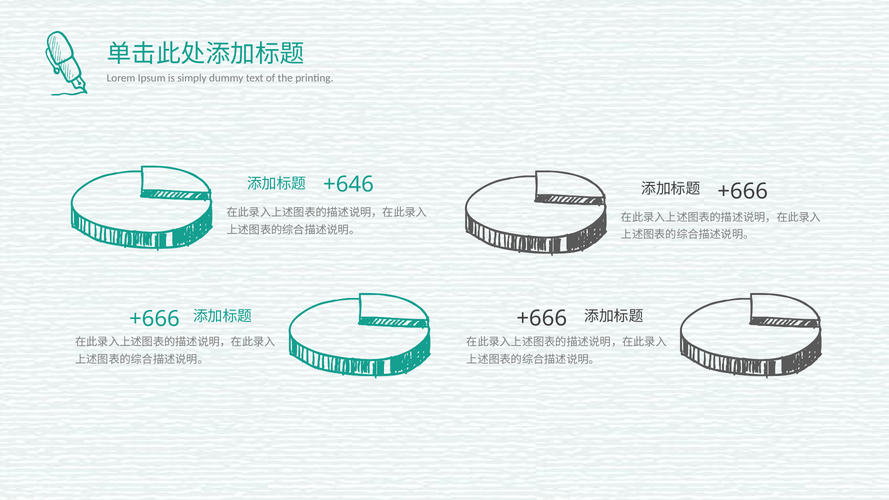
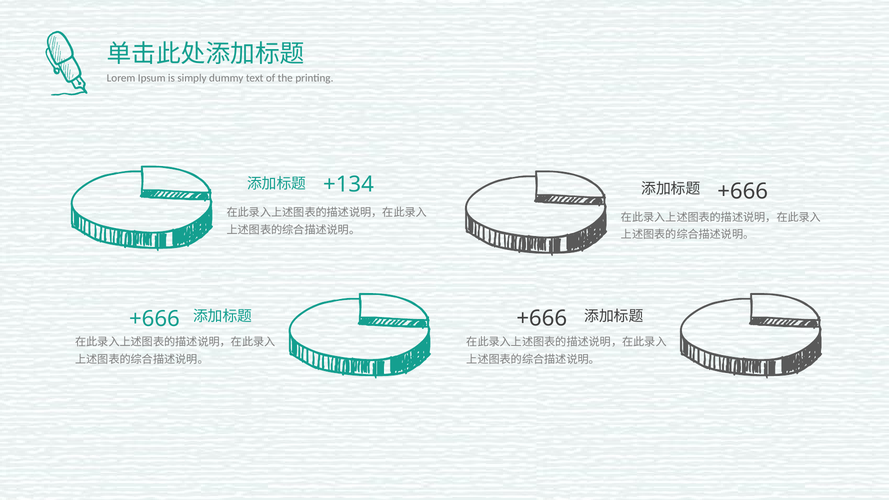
+646: +646 -> +134 (348, 184)
